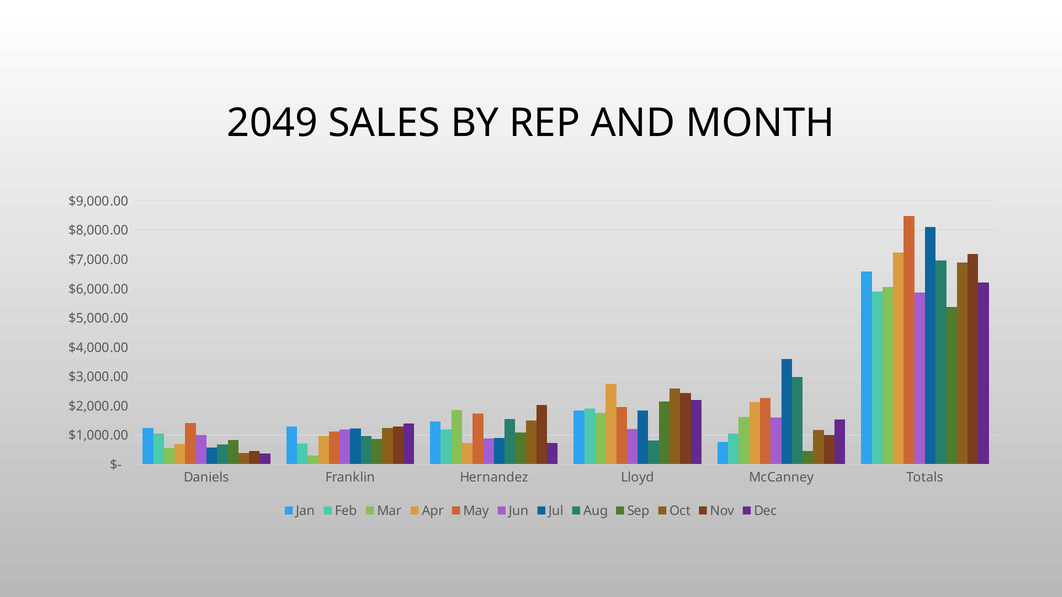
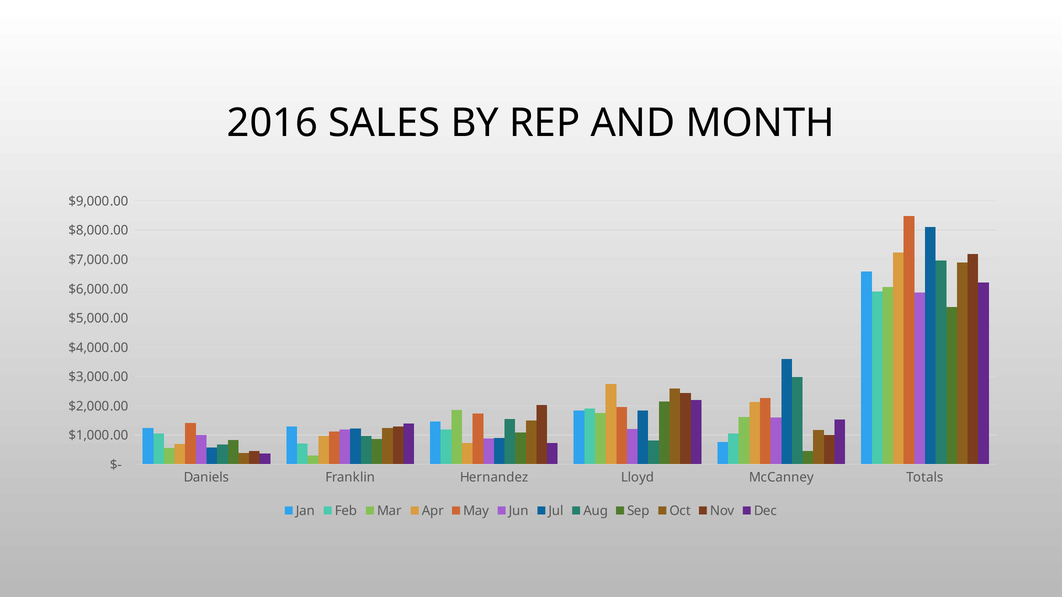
2049: 2049 -> 2016 (272, 123)
